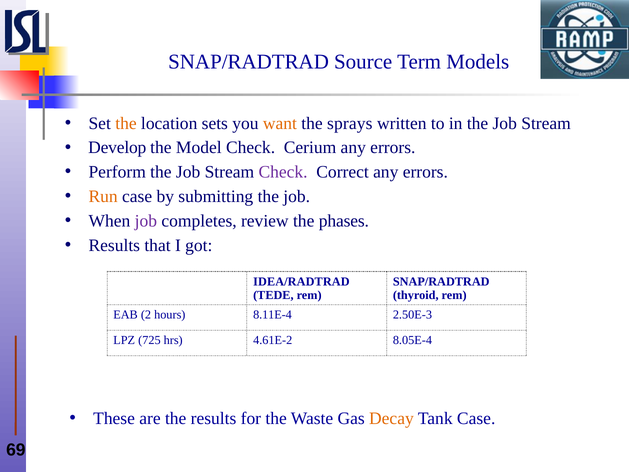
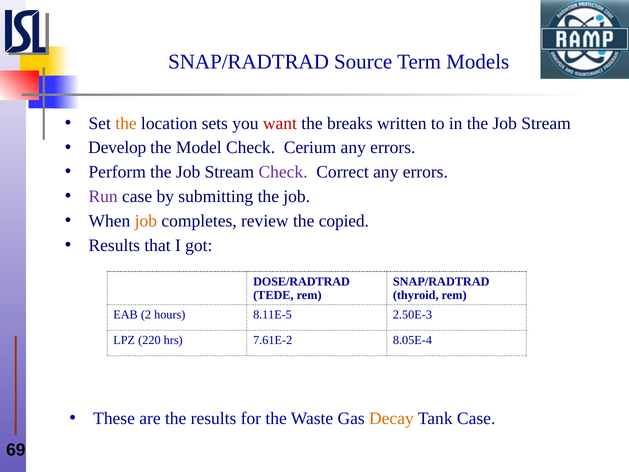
want colour: orange -> red (280, 123)
sprays: sprays -> breaks (350, 123)
Run colour: orange -> purple (103, 197)
job colour: purple -> orange (146, 221)
phases: phases -> copied (344, 221)
IDEA/RADTRAD: IDEA/RADTRAD -> DOSE/RADTRAD (302, 281)
8.11E-4: 8.11E-4 -> 8.11E-5 (272, 315)
725: 725 -> 220 (149, 340)
4.61E-2: 4.61E-2 -> 7.61E-2 (273, 340)
